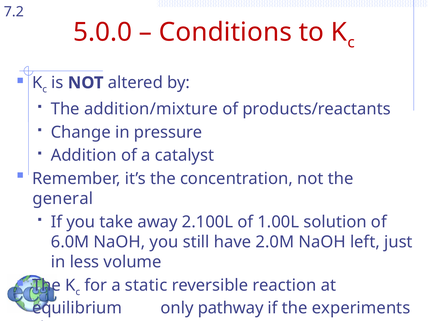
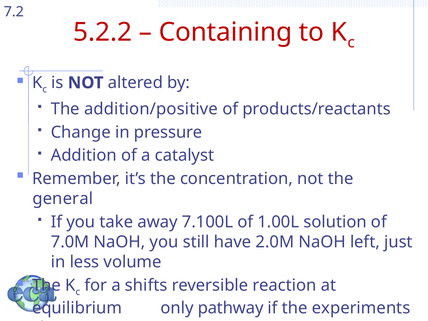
5.0.0: 5.0.0 -> 5.2.2 (103, 32)
Conditions: Conditions -> Containing (225, 32)
addition/mixture: addition/mixture -> addition/positive (151, 109)
2.100L: 2.100L -> 7.100L (208, 222)
6.0M: 6.0M -> 7.0M (70, 242)
static: static -> shifts (146, 285)
